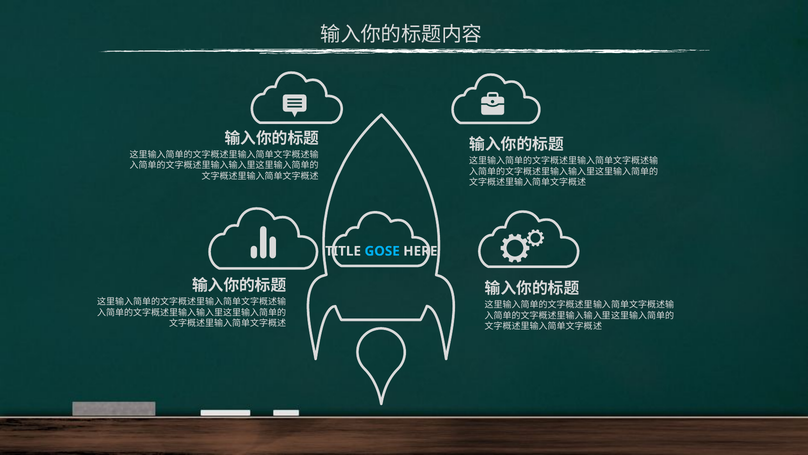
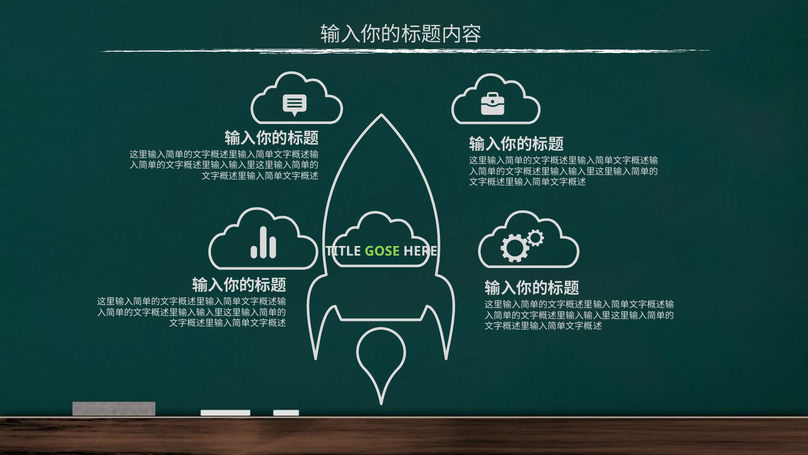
GOSE colour: light blue -> light green (382, 251)
